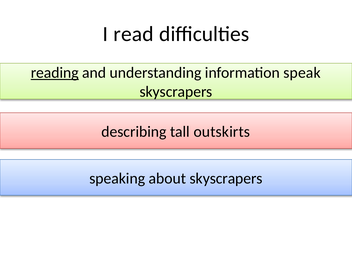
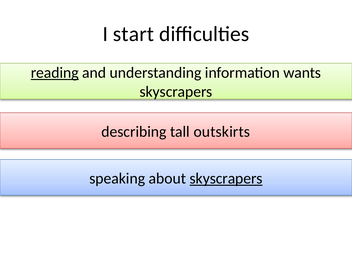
read: read -> start (134, 34)
speak: speak -> wants (302, 73)
skyscrapers underline: none -> present (226, 178)
